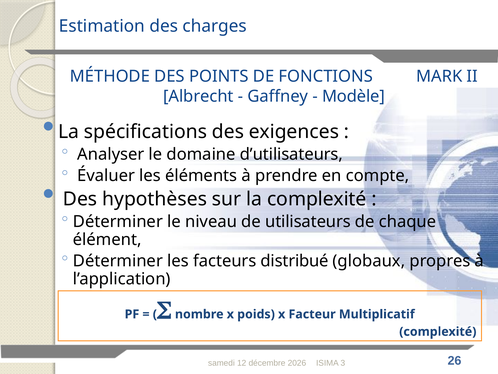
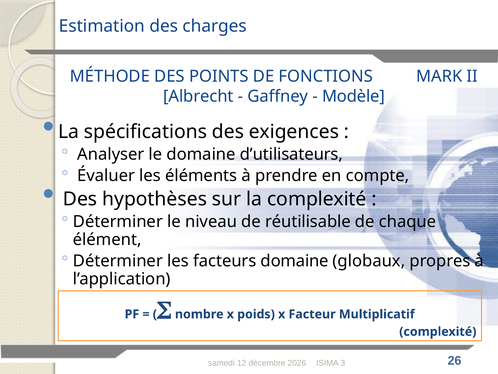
utilisateurs: utilisateurs -> réutilisable (308, 221)
facteurs distribué: distribué -> domaine (295, 261)
